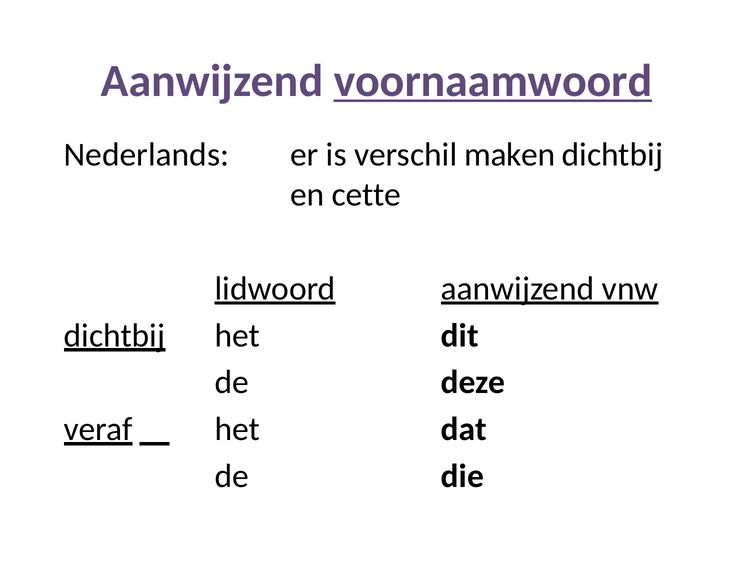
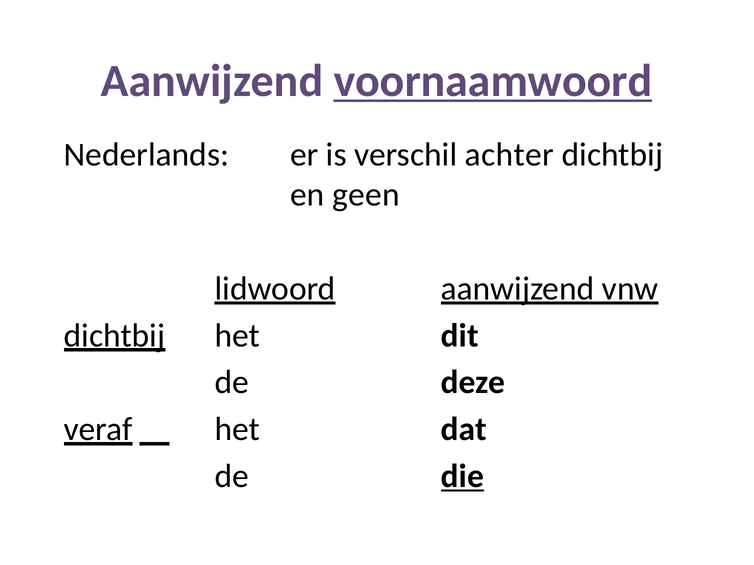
maken: maken -> achter (509, 155)
cette: cette -> geen (366, 195)
die underline: none -> present (462, 477)
